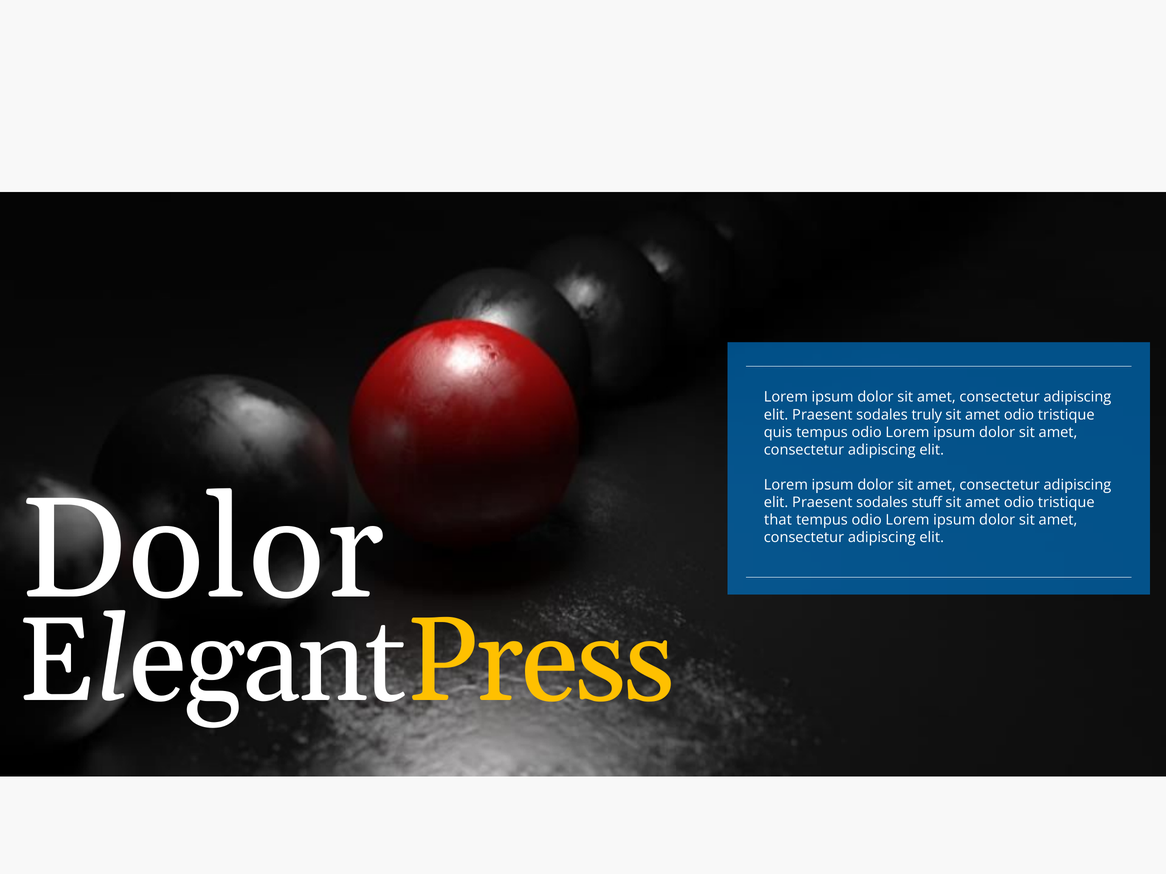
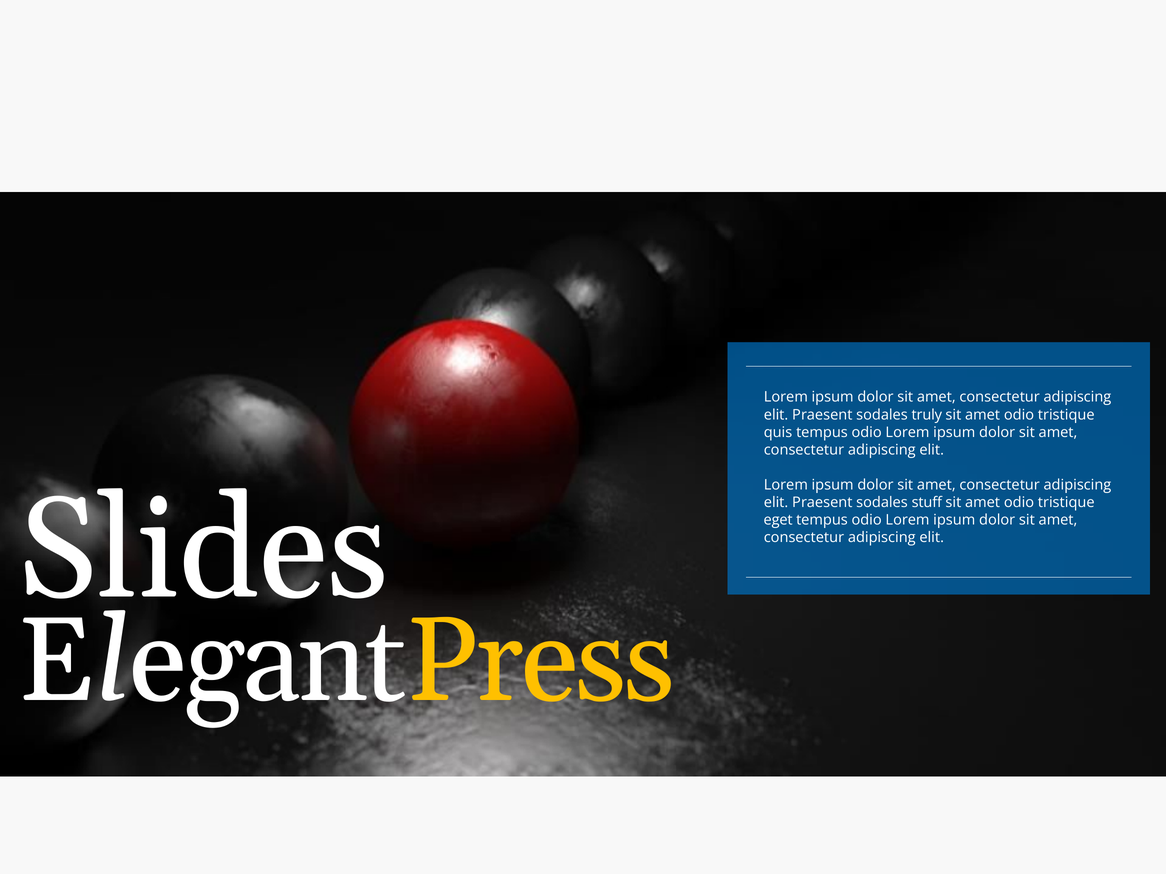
Dolor: Dolor -> Slides (203, 550)
that: that -> eget (778, 520)
